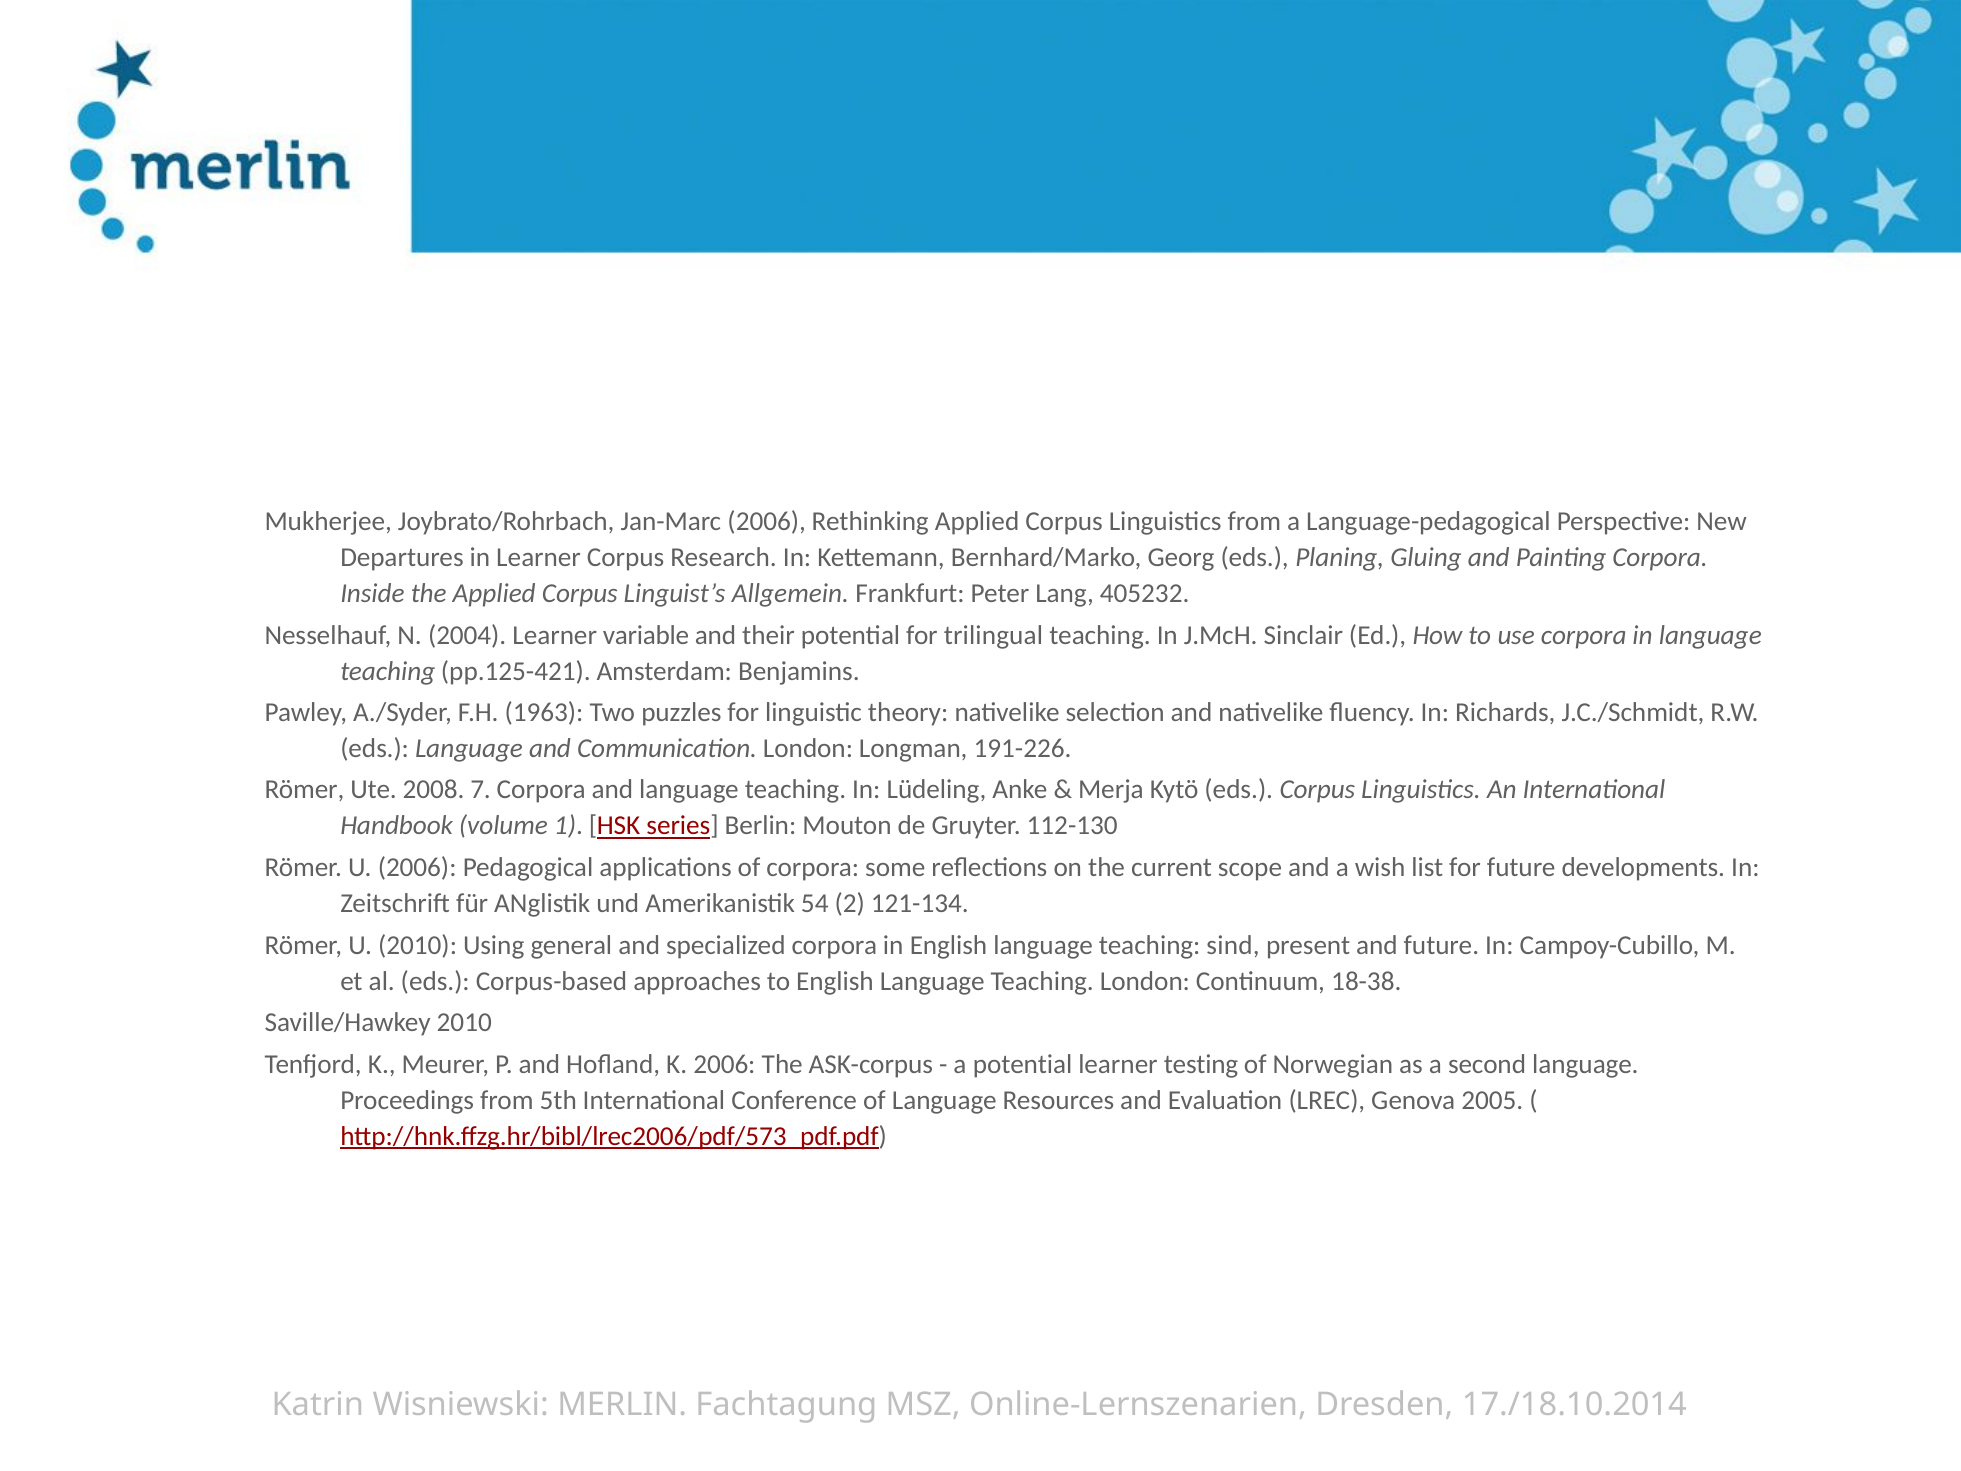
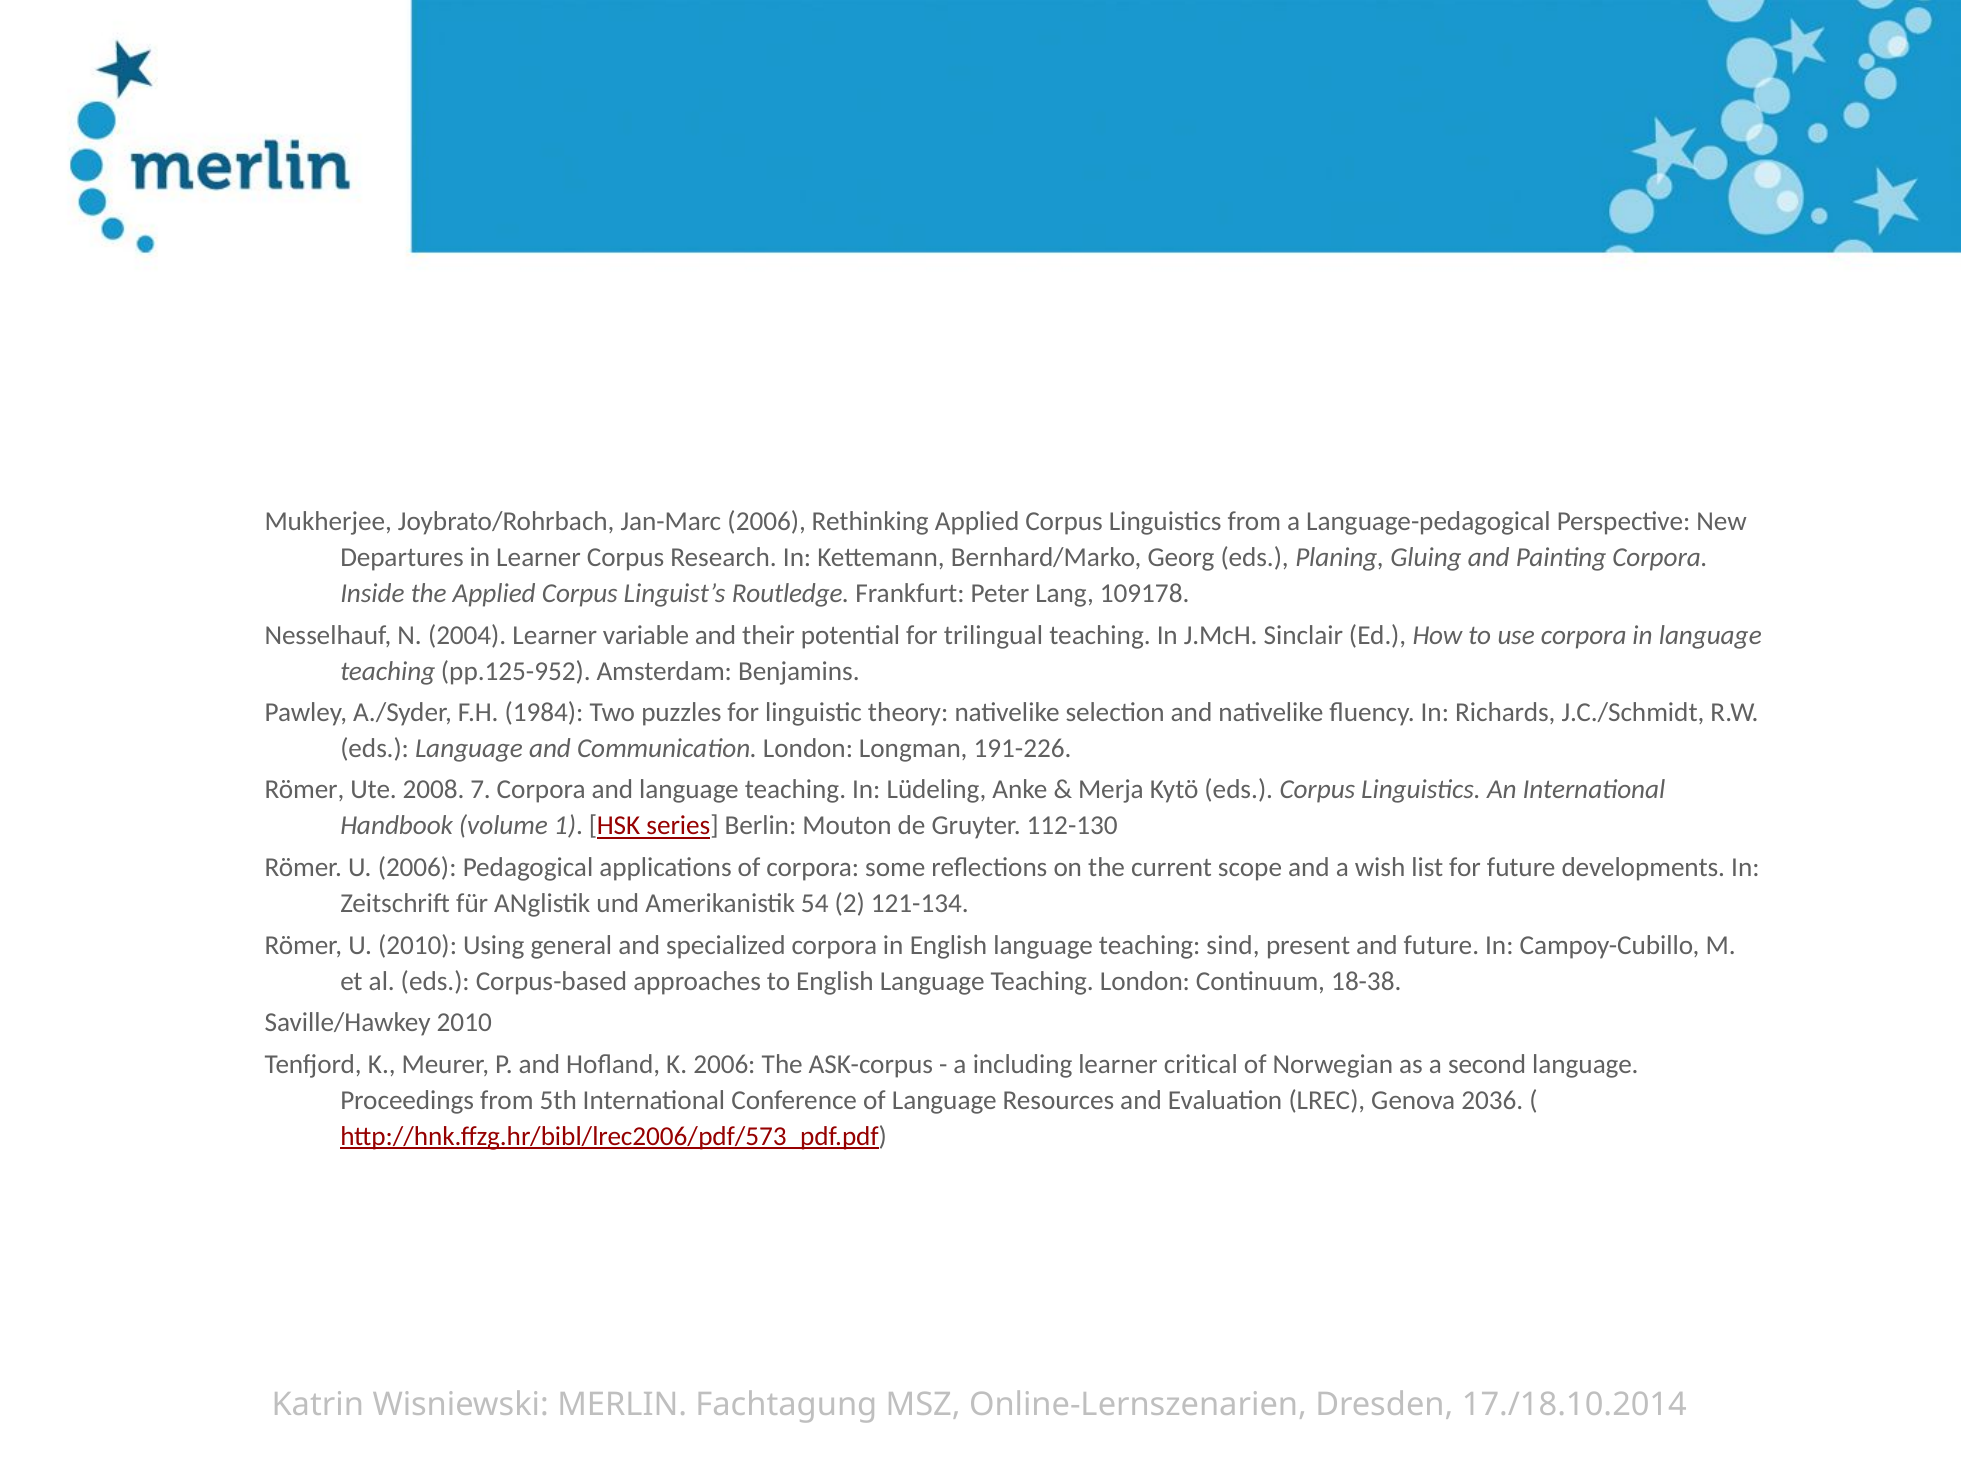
Allgemein: Allgemein -> Routledge (791, 594)
405232: 405232 -> 109178 (1145, 594)
pp.125-421: pp.125-421 -> pp.125-952 (516, 671)
1963: 1963 -> 1984 (544, 712)
a potential: potential -> including (1023, 1064)
testing: testing -> critical (1201, 1064)
2005: 2005 -> 2036 (1492, 1100)
